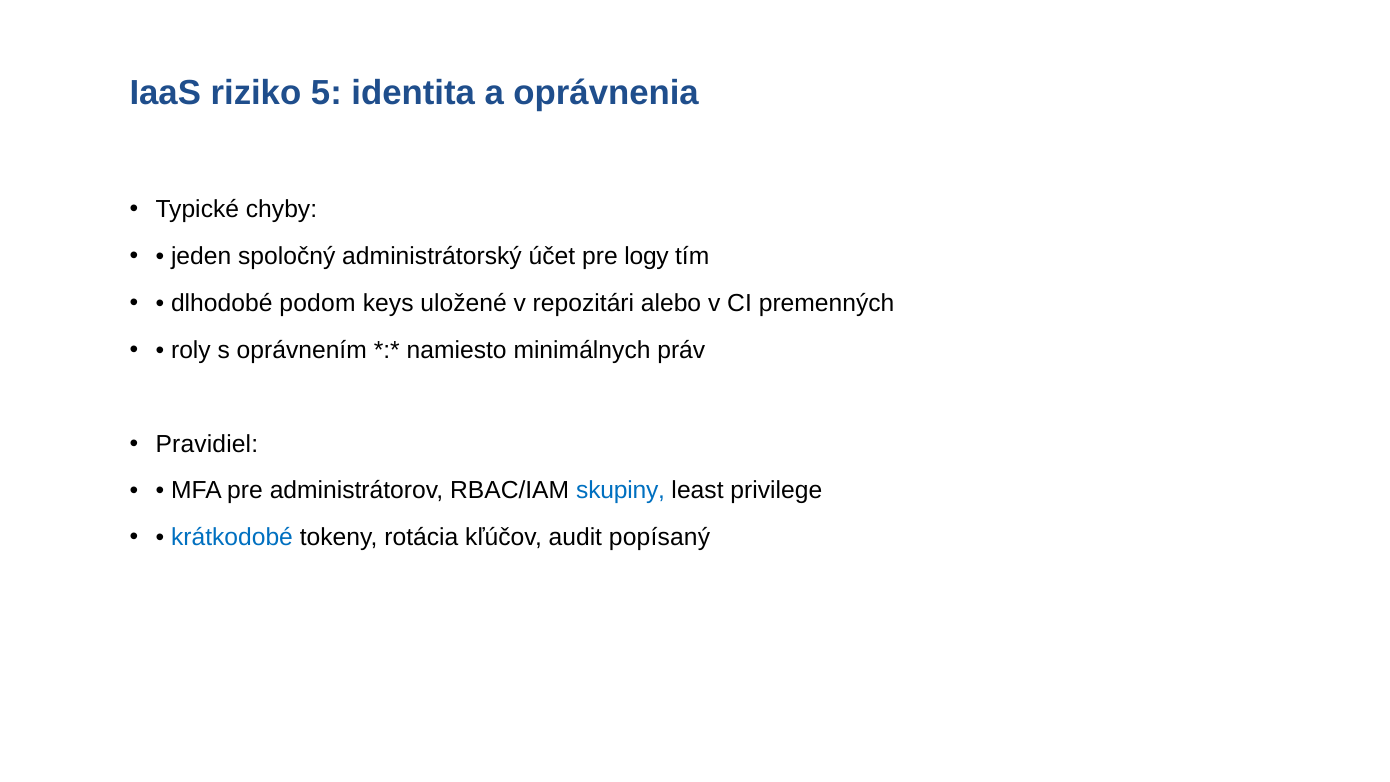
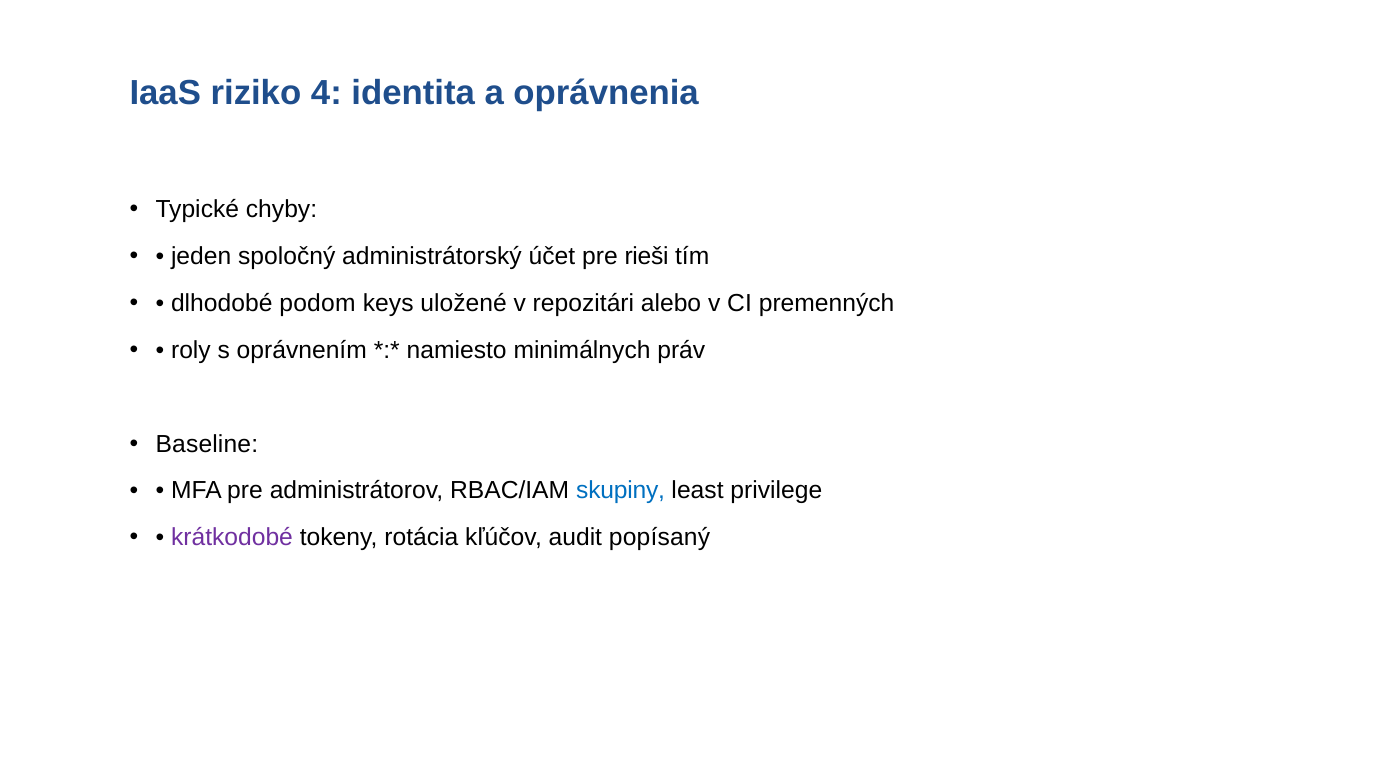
5: 5 -> 4 (326, 93)
logy: logy -> rieši (647, 256)
Pravidiel: Pravidiel -> Baseline (207, 444)
krátkodobé colour: blue -> purple (232, 538)
